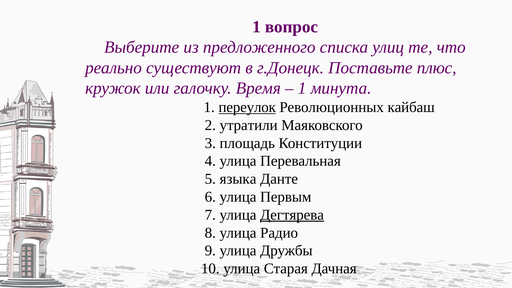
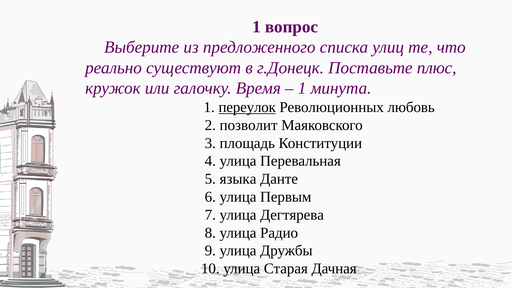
кайбаш: кайбаш -> любовь (411, 107)
утратили: утратили -> позволит (249, 125)
Дегтярева underline: present -> none (292, 215)
